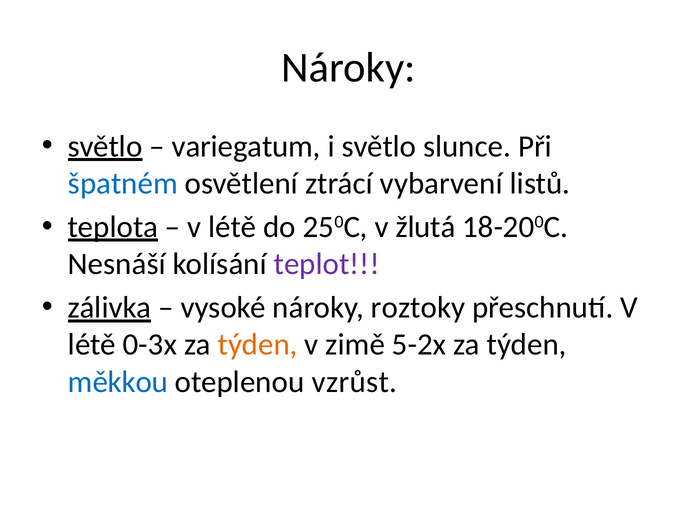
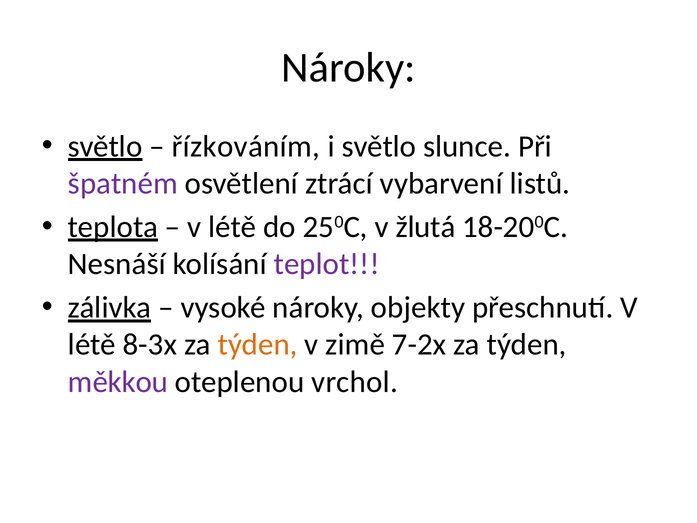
variegatum: variegatum -> řízkováním (246, 146)
špatném colour: blue -> purple (123, 183)
roztoky: roztoky -> objekty (418, 307)
0-3x: 0-3x -> 8-3x (150, 345)
5-2x: 5-2x -> 7-2x (419, 345)
měkkou colour: blue -> purple (118, 382)
vzrůst: vzrůst -> vrchol (355, 382)
